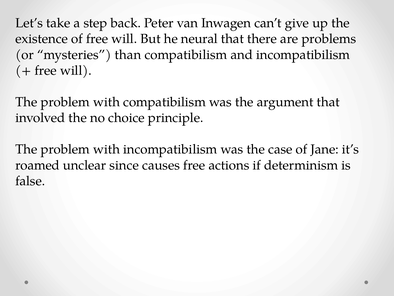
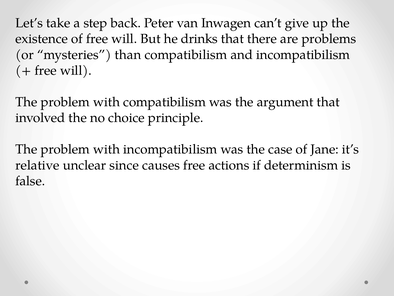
neural: neural -> drinks (199, 39)
roamed: roamed -> relative (37, 165)
